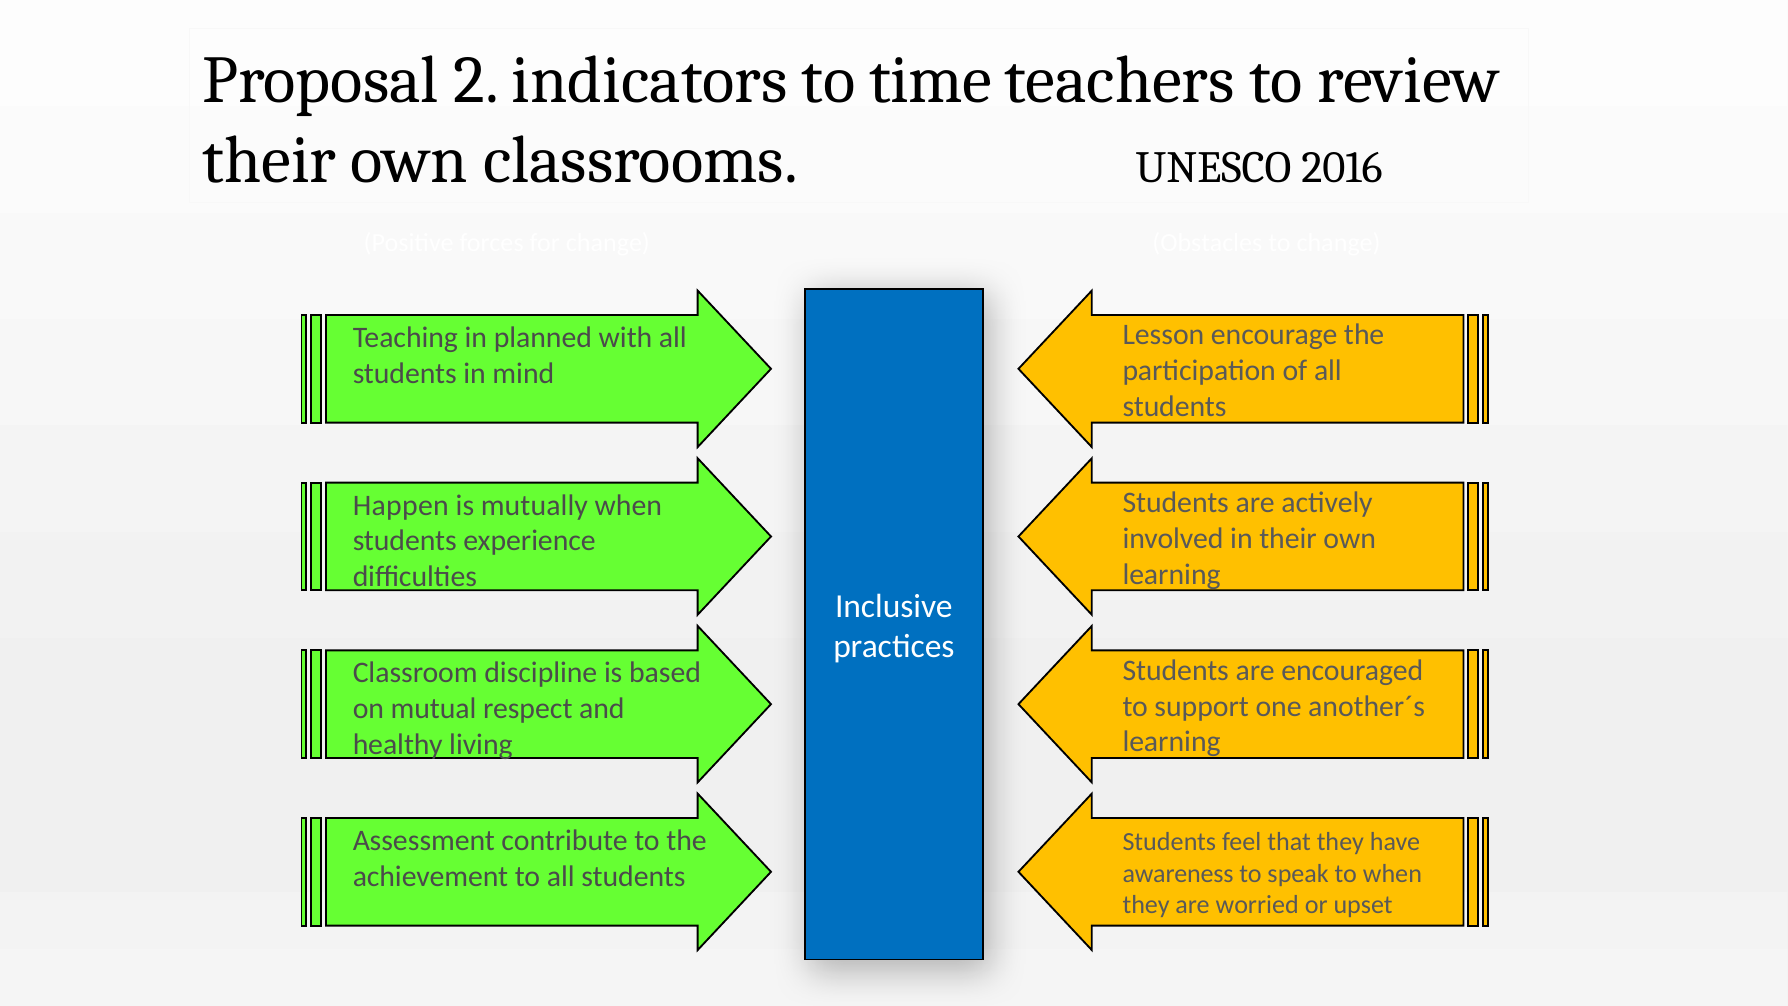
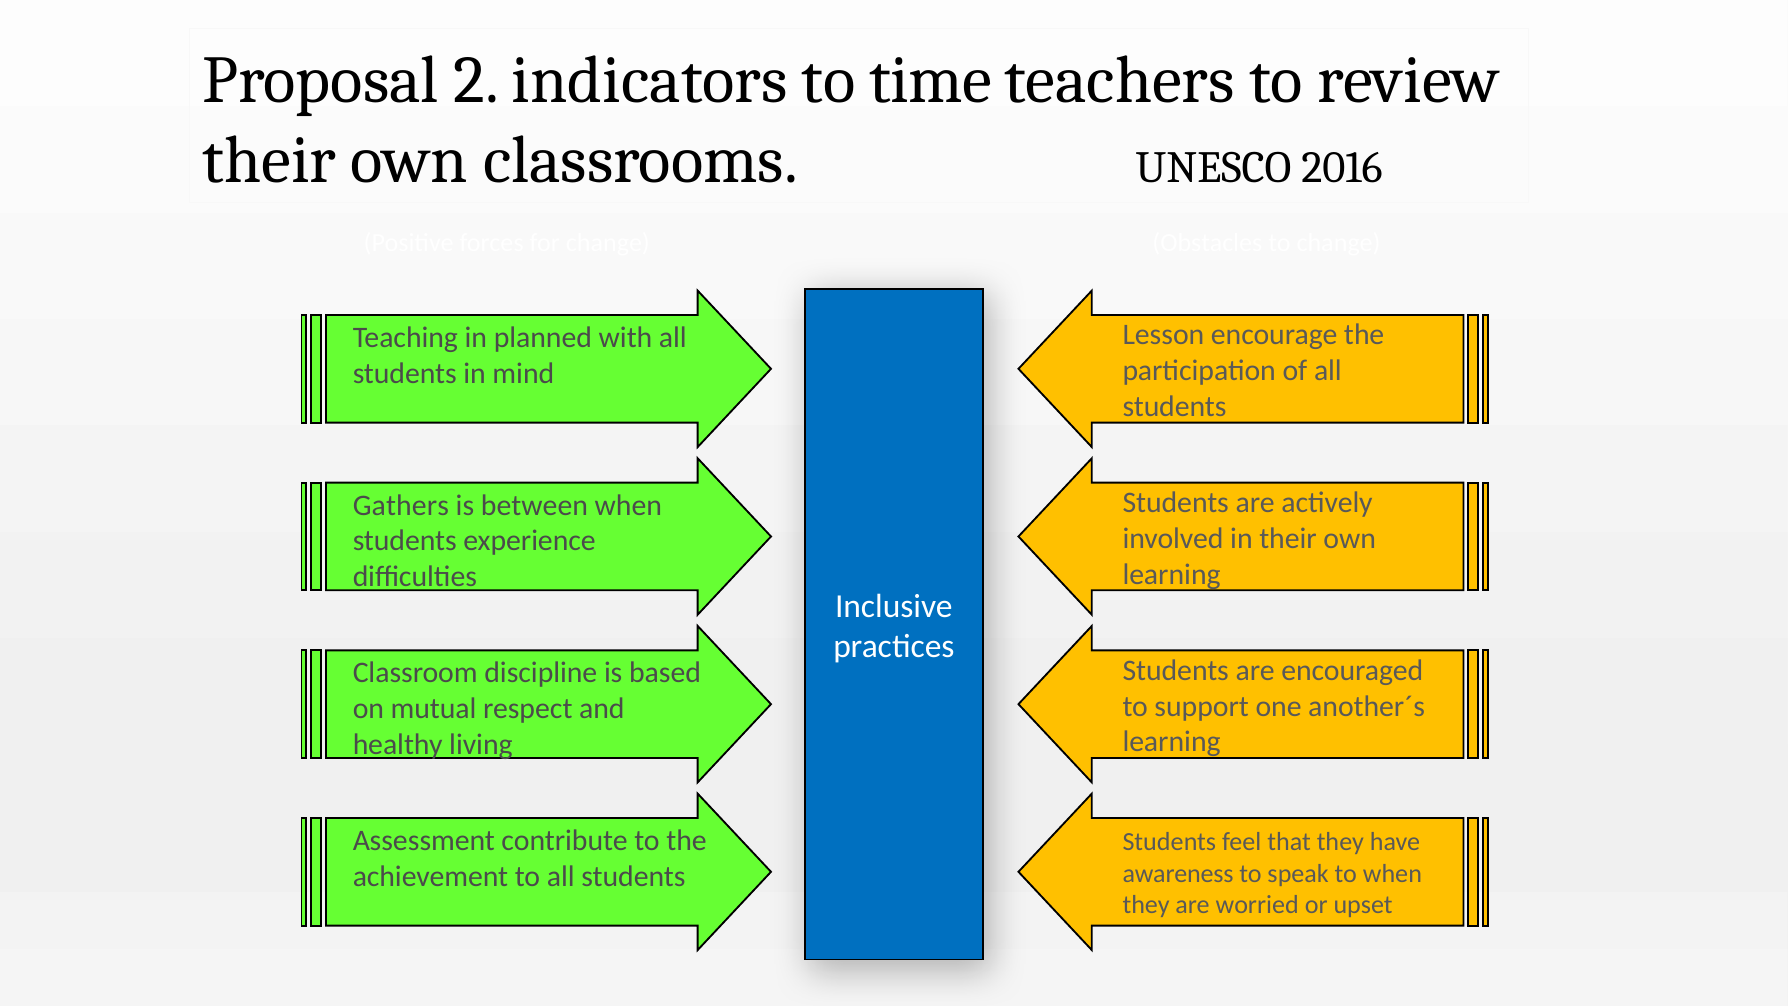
Happen: Happen -> Gathers (401, 505)
mutually: mutually -> between (534, 505)
